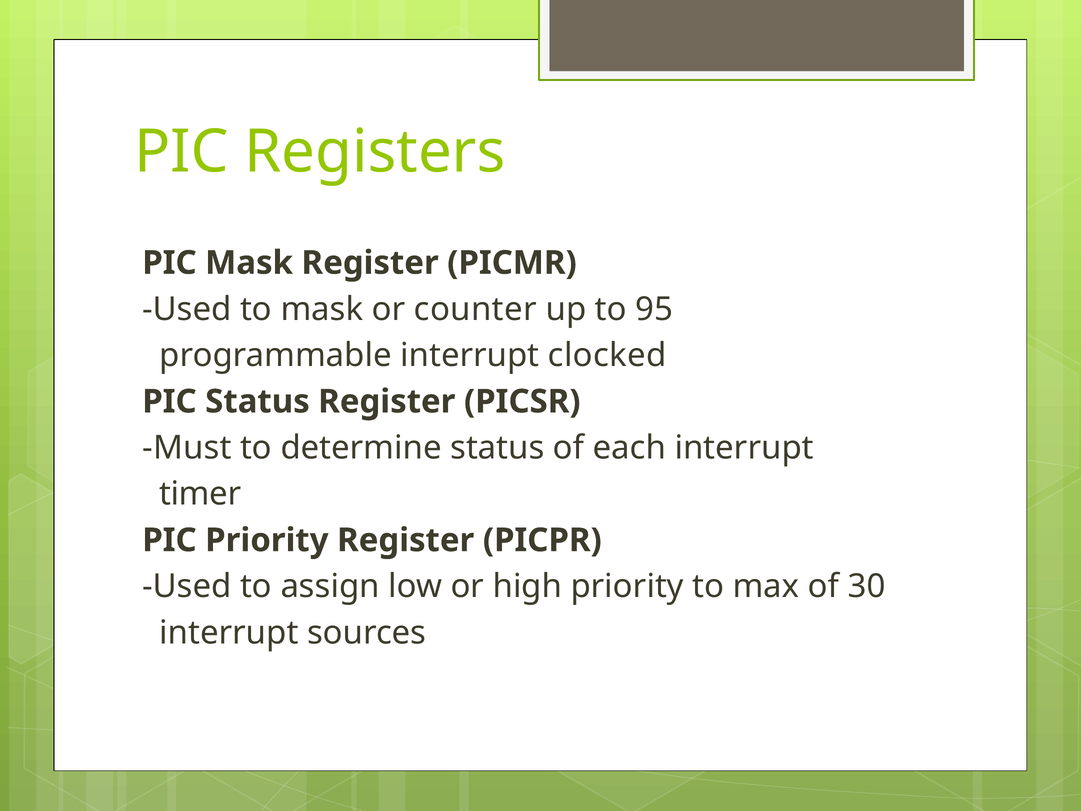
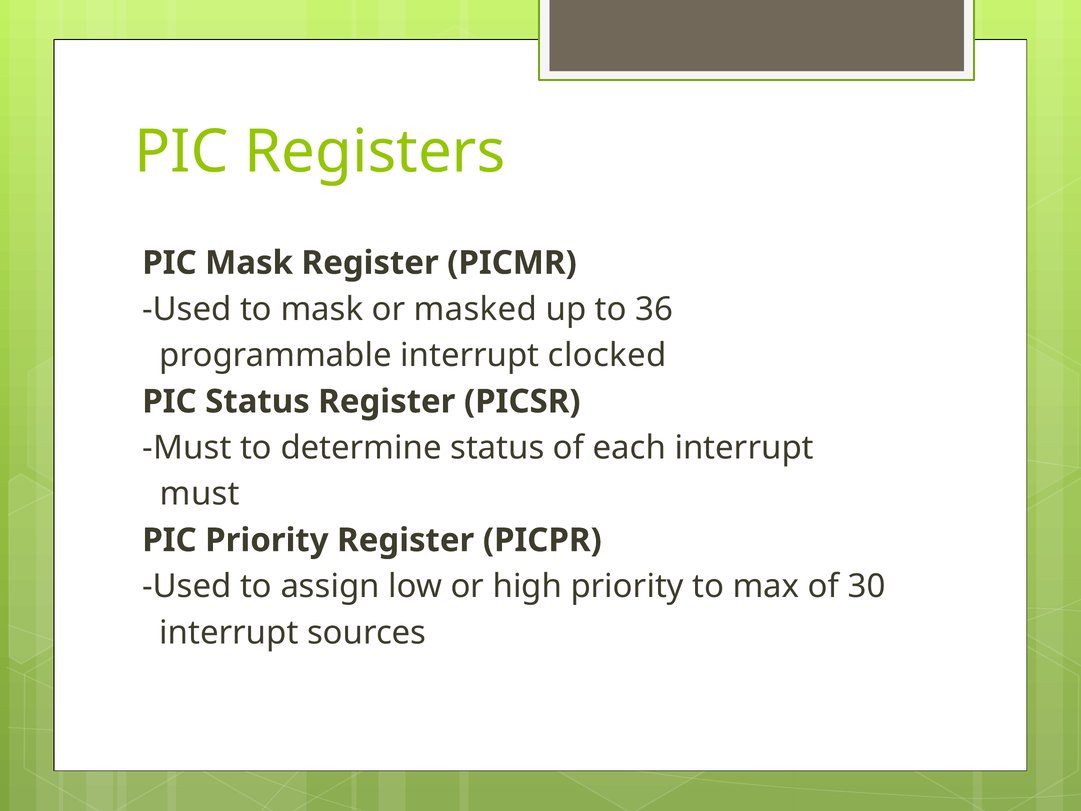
counter: counter -> masked (475, 309)
95: 95 -> 36 (654, 309)
timer: timer -> must (200, 494)
